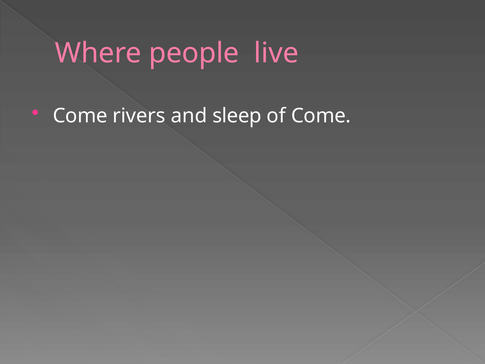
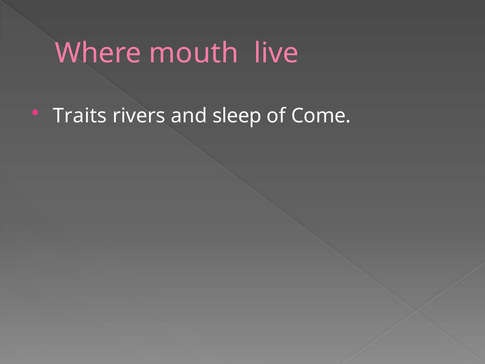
people: people -> mouth (194, 53)
Come: Come -> Traits (80, 116)
